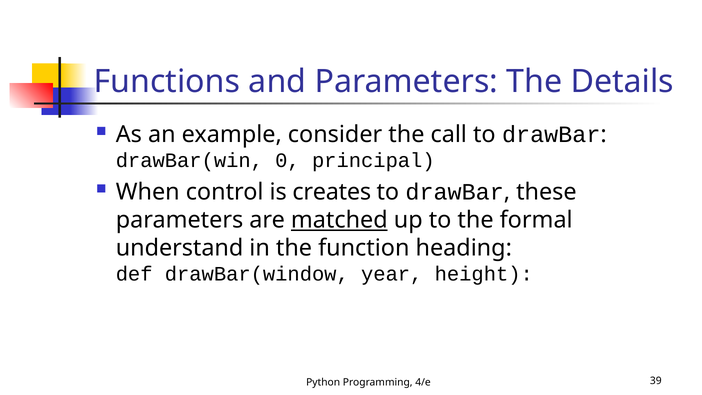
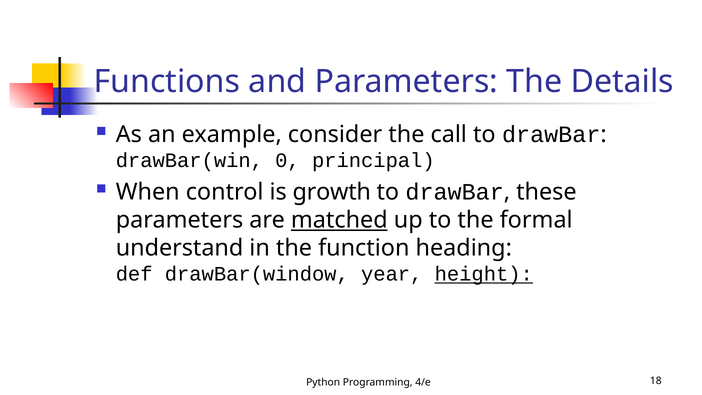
creates: creates -> growth (332, 192)
height underline: none -> present (484, 274)
39: 39 -> 18 (656, 381)
